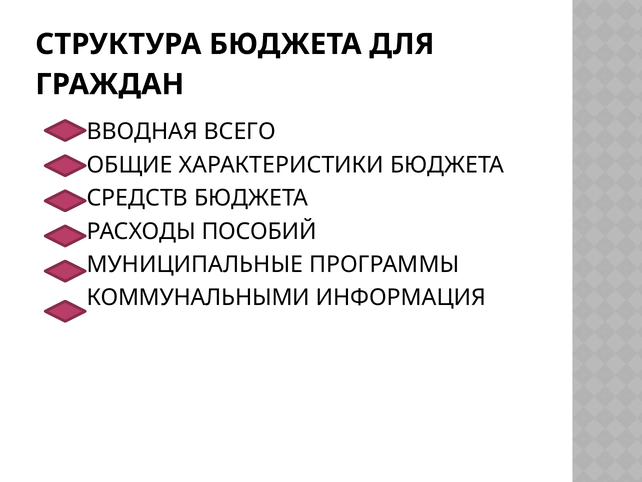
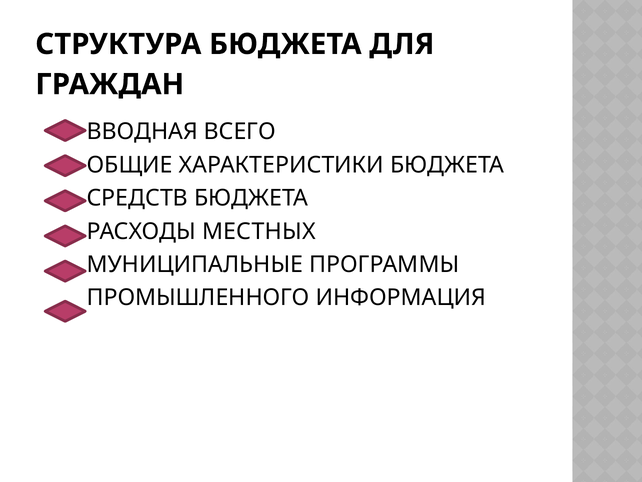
ПОСОБИЙ: ПОСОБИЙ -> МЕСТНЫХ (259, 231)
КОММУНАЛЬНЫМИ: КОММУНАЛЬНЫМИ -> ПРОМЫШЛЕННОГО (198, 298)
